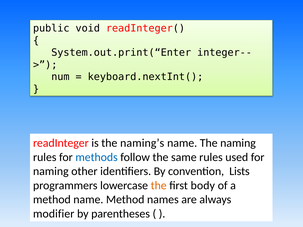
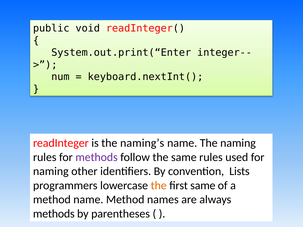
methods colour: blue -> purple (97, 157)
first body: body -> same (203, 186)
modifier: modifier -> methods (54, 214)
